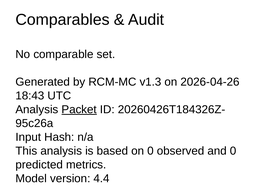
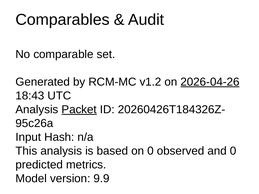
v1.3: v1.3 -> v1.2 (150, 82)
2026-04-26 underline: none -> present (210, 82)
4.4: 4.4 -> 9.9 (102, 179)
